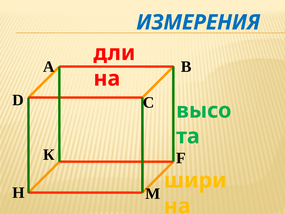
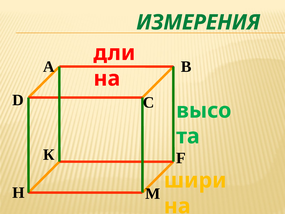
ИЗМЕРЕНИЯ colour: blue -> green (198, 22)
